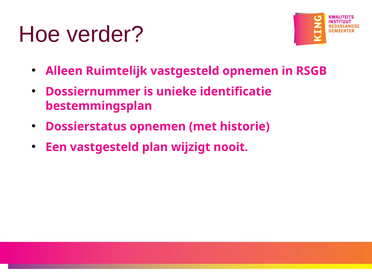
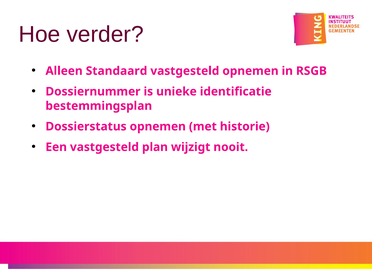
Ruimtelijk: Ruimtelijk -> Standaard (117, 71)
